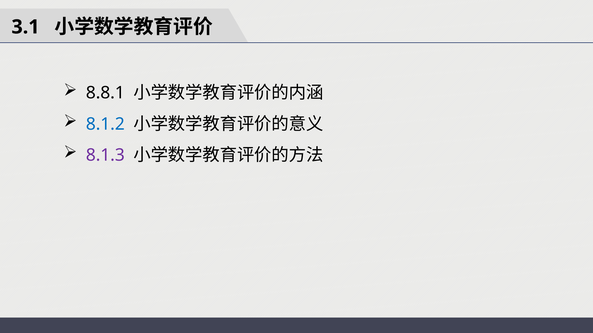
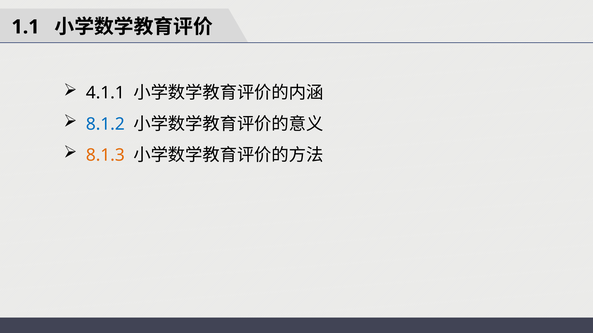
3.1: 3.1 -> 1.1 (26, 27)
8.8.1: 8.8.1 -> 4.1.1 (105, 93)
8.1.3 colour: purple -> orange (105, 155)
